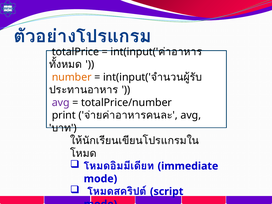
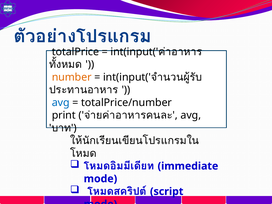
avg colour: purple -> blue (61, 103)
